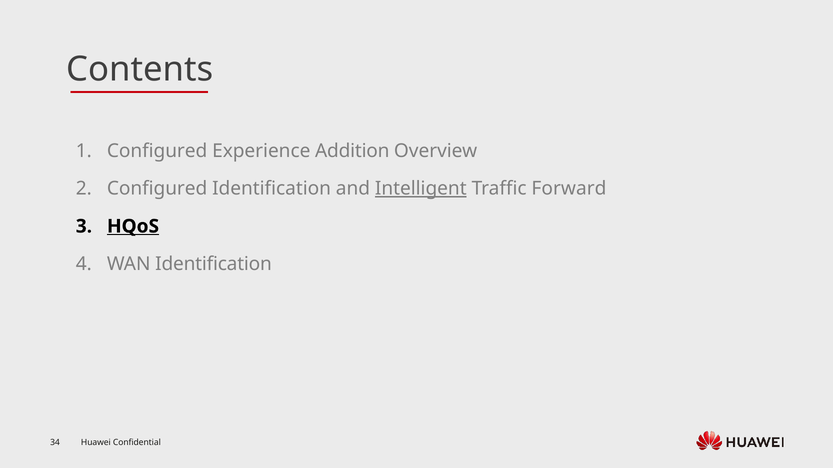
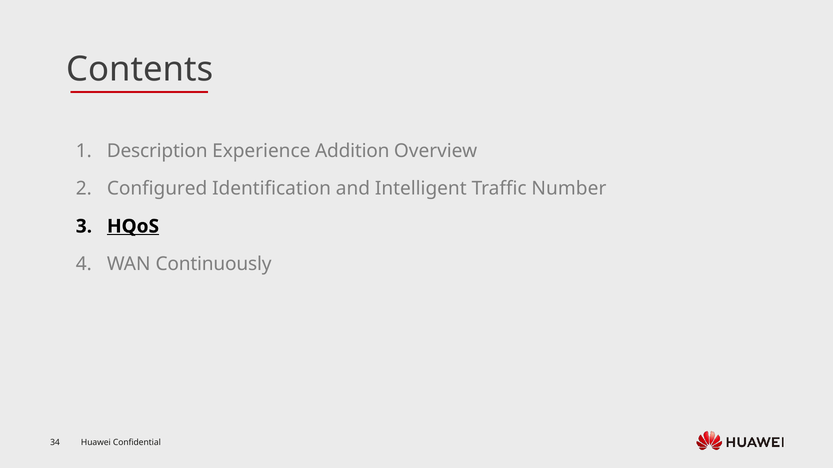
Configured: Configured -> Description (157, 151)
Intelligent underline: present -> none (421, 189)
Forward: Forward -> Number (569, 189)
WAN Identification: Identification -> Continuously (214, 264)
